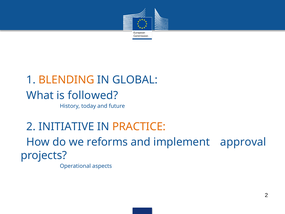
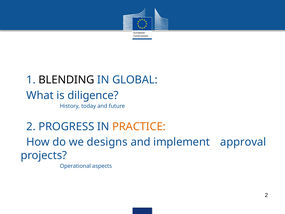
BLENDING colour: orange -> black (66, 80)
followed: followed -> diligence (93, 95)
INITIATIVE: INITIATIVE -> PROGRESS (66, 126)
reforms: reforms -> designs (107, 142)
